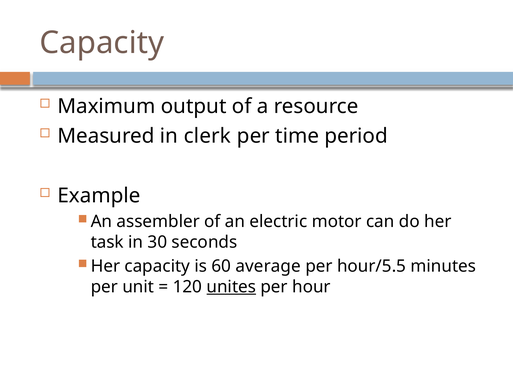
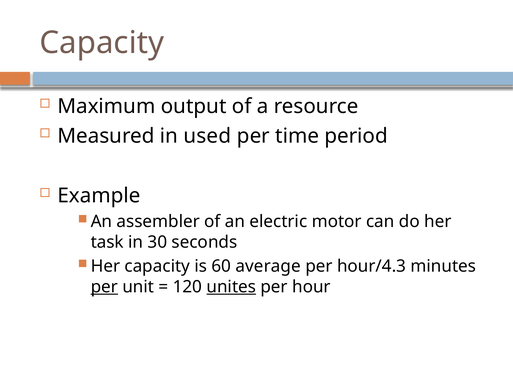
clerk: clerk -> used (207, 136)
hour/5.5: hour/5.5 -> hour/4.3 (372, 266)
per underline: none -> present (104, 287)
